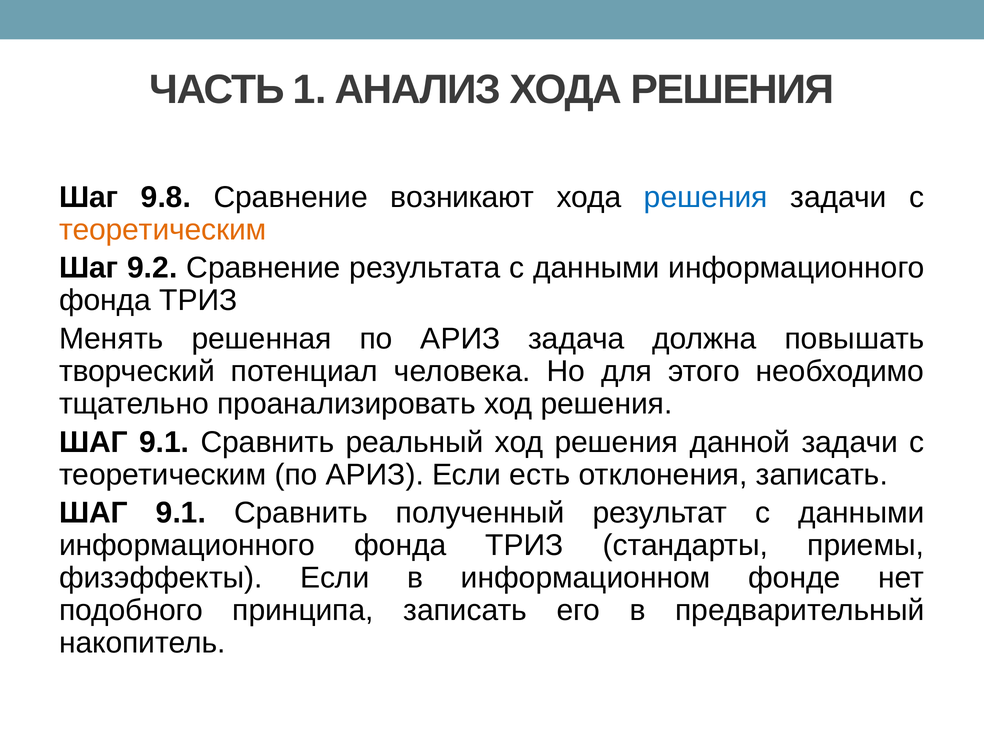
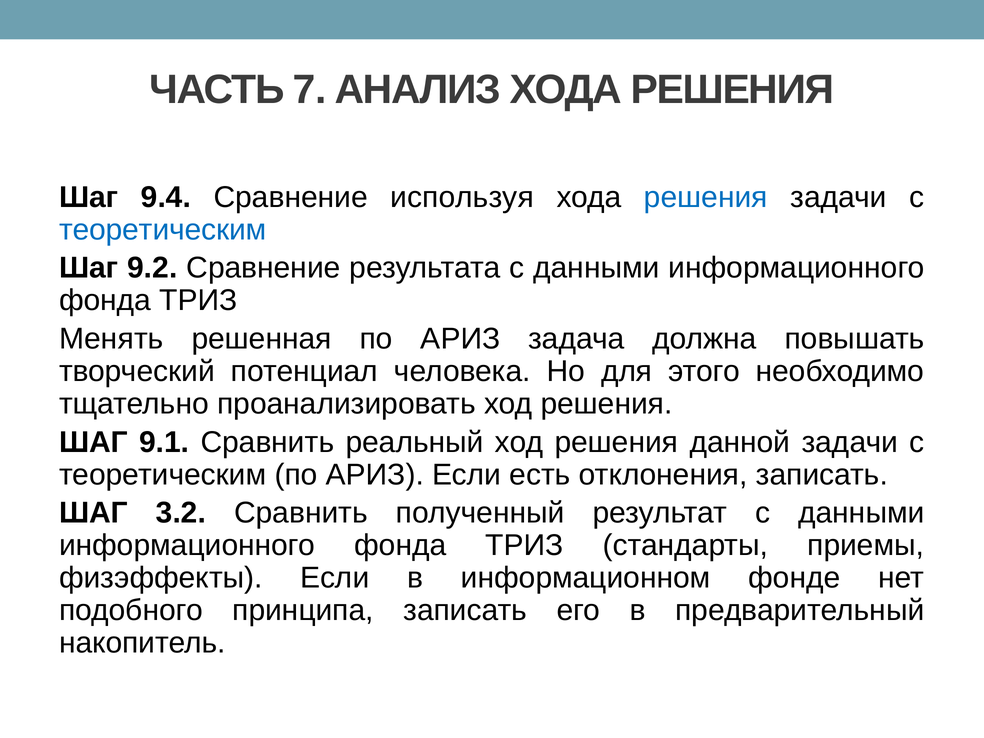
1: 1 -> 7 (310, 90)
9.8: 9.8 -> 9.4 (166, 197)
возникают: возникают -> используя (462, 197)
теоретическим colour: orange -> blue (163, 230)
9.1: 9.1 -> 3.2 (181, 513)
